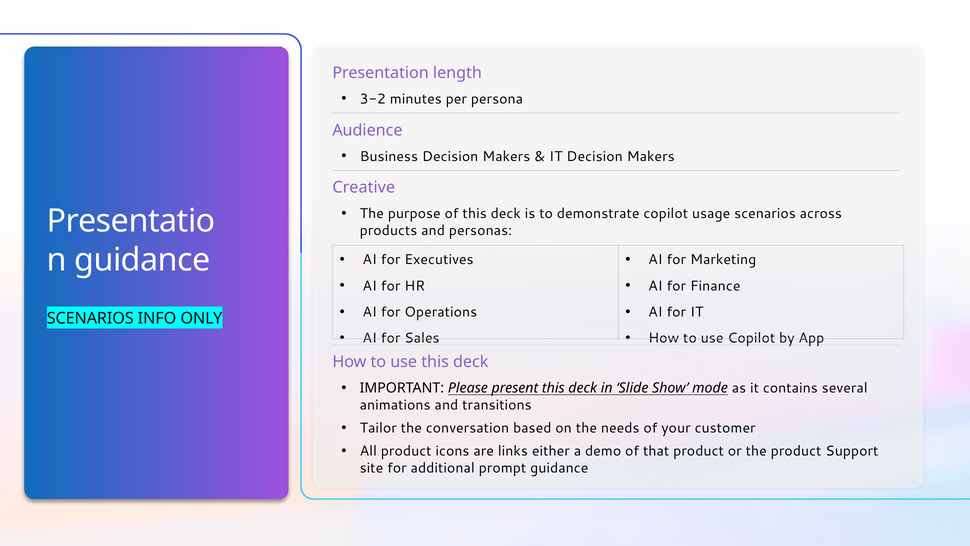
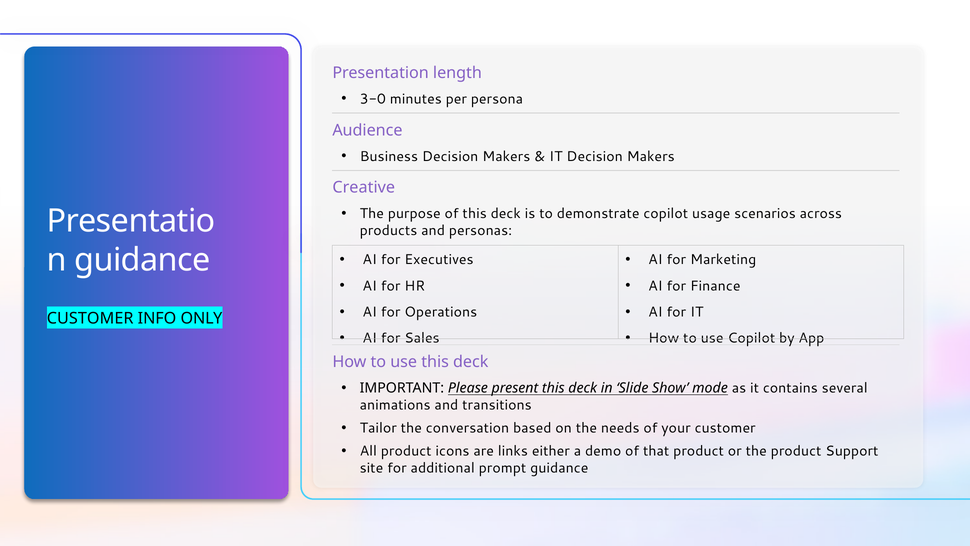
3-2: 3-2 -> 3-0 (373, 99)
SCENARIOS: SCENARIOS -> CUSTOMER (90, 318)
